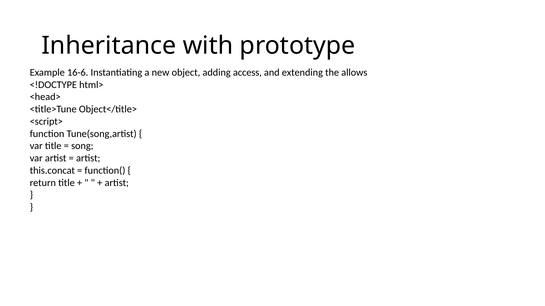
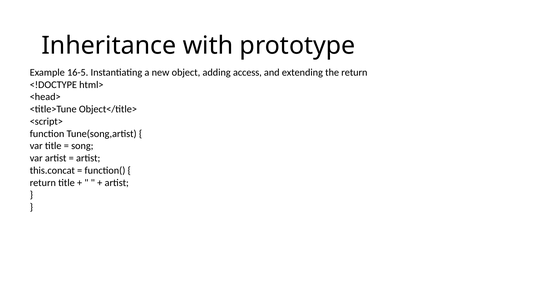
16-6: 16-6 -> 16-5 (78, 73)
the allows: allows -> return (354, 73)
